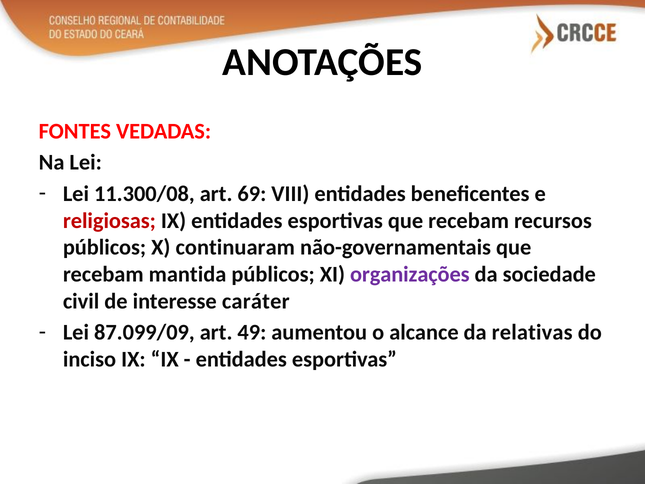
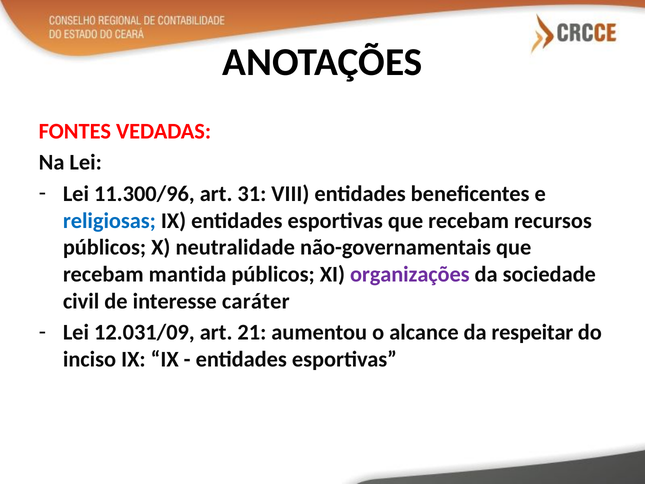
11.300/08: 11.300/08 -> 11.300/96 (144, 194)
69: 69 -> 31 (252, 194)
religiosas colour: red -> blue (109, 221)
continuaram: continuaram -> neutralidade (235, 247)
87.099/09: 87.099/09 -> 12.031/09 (144, 332)
49: 49 -> 21 (252, 332)
relativas: relativas -> respeitar (532, 332)
